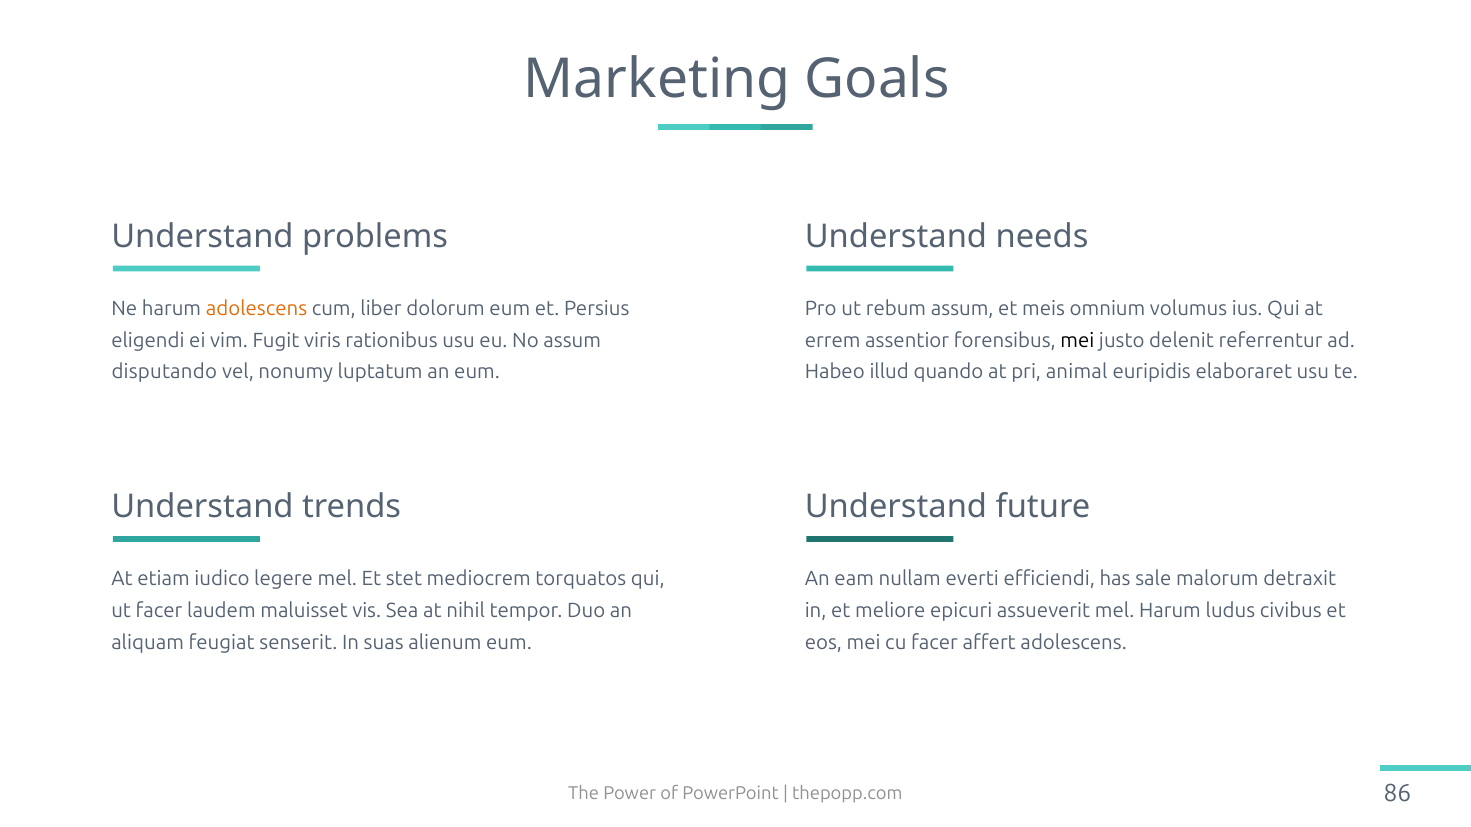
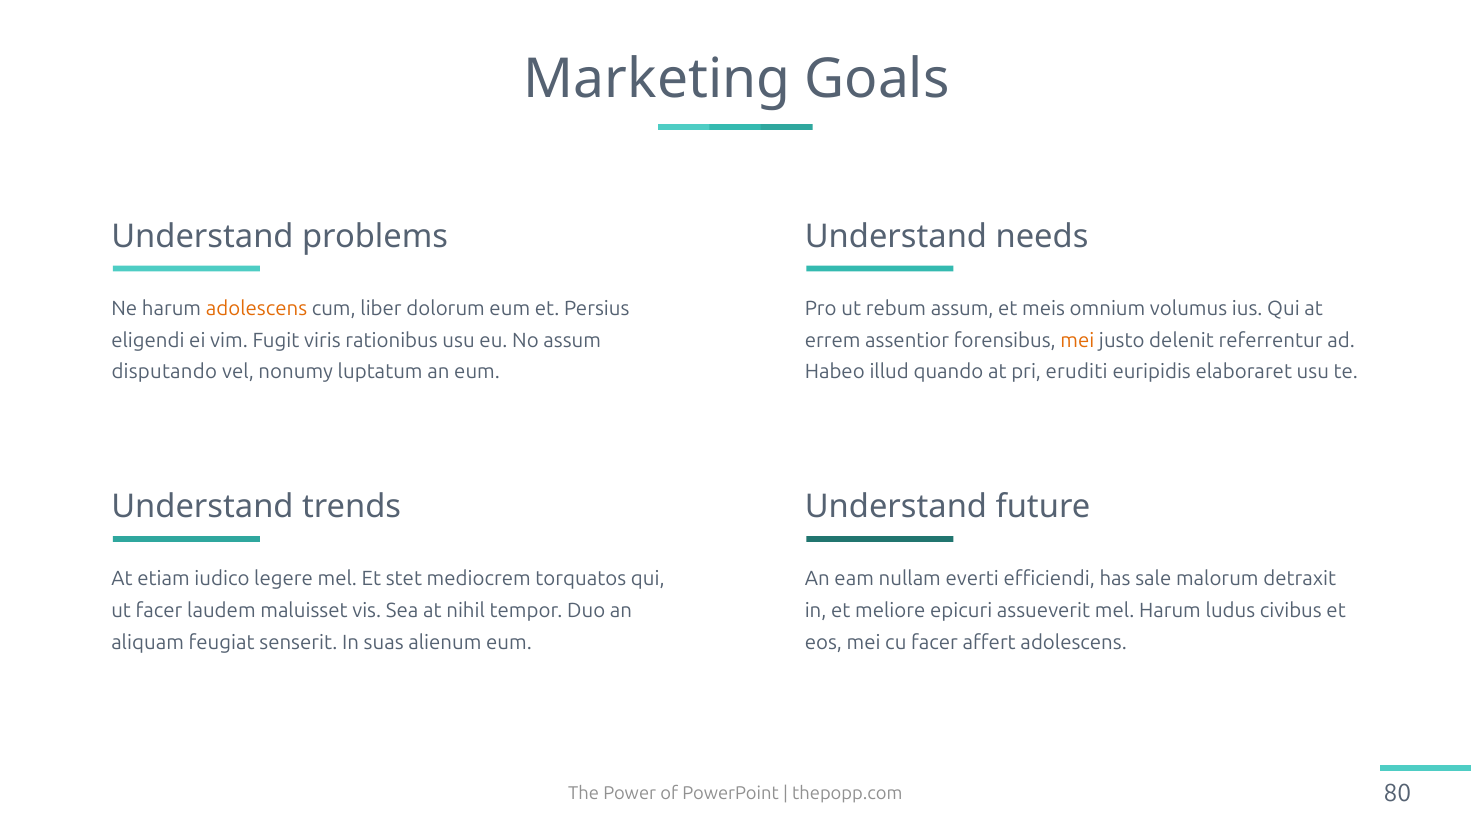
mei colour: black -> orange (1077, 340)
animal: animal -> eruditi (1077, 372)
86: 86 -> 80 (1397, 794)
